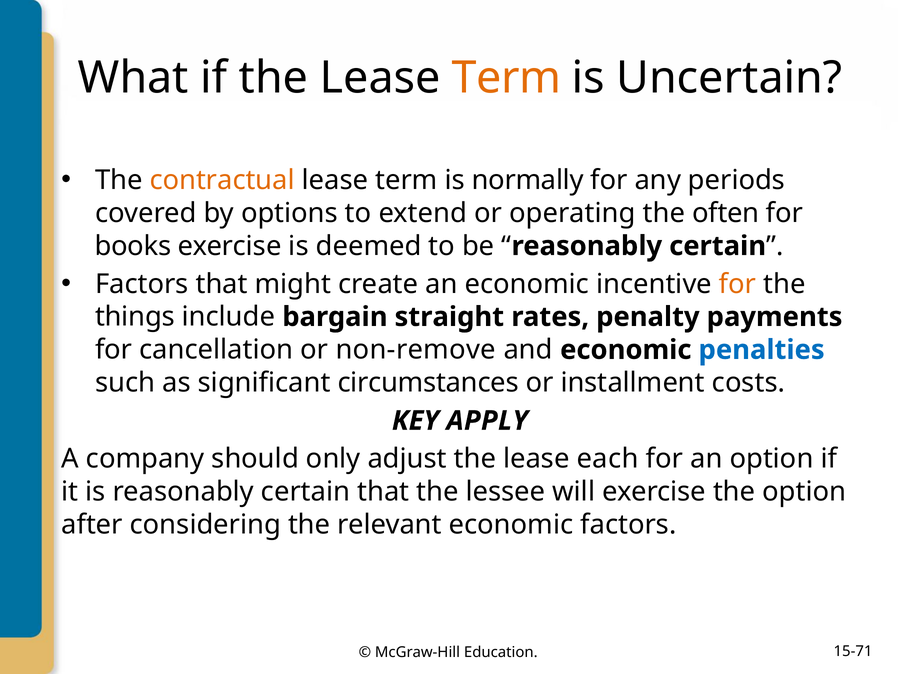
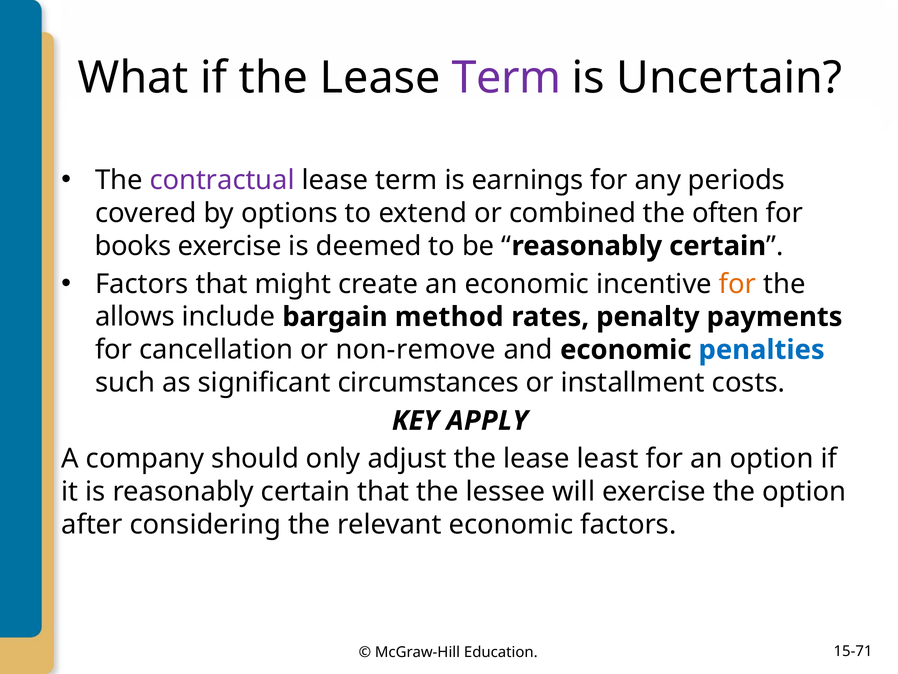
Term colour: orange -> purple (506, 78)
contractual colour: orange -> purple (222, 180)
normally: normally -> earnings (528, 180)
operating: operating -> combined (573, 213)
things: things -> allows (135, 317)
straight: straight -> method (449, 317)
each: each -> least (608, 458)
